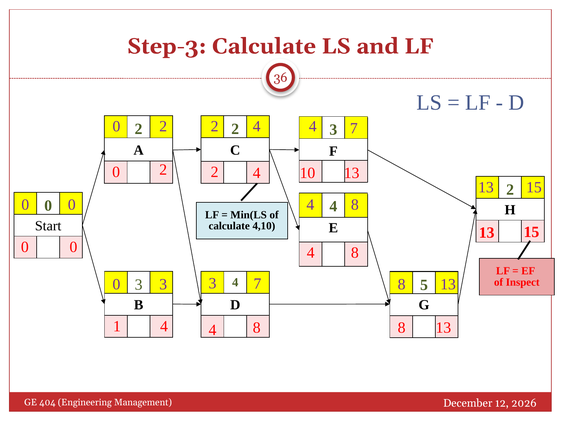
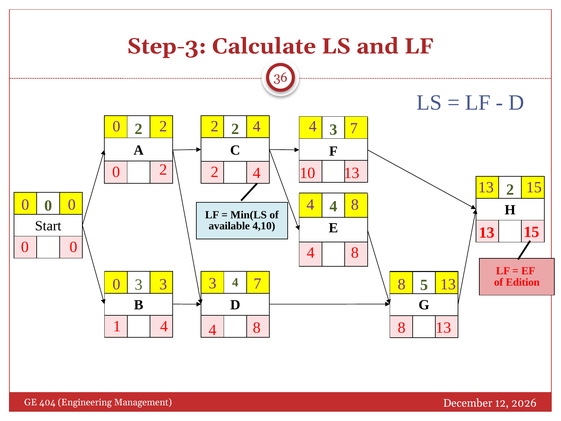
calculate: calculate -> available (229, 226)
Inspect: Inspect -> Edition (523, 282)
